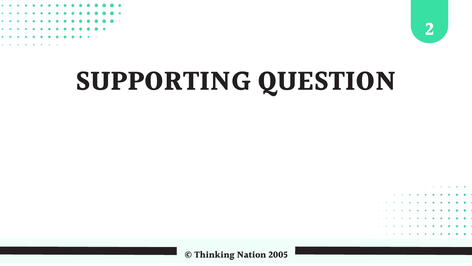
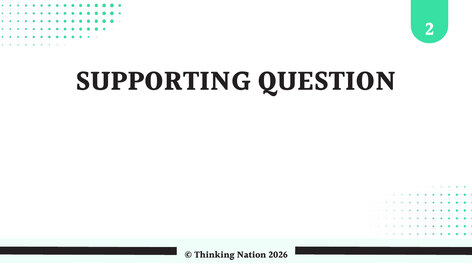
2005: 2005 -> 2026 (278, 255)
